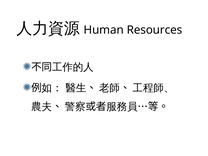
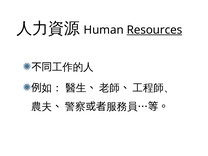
Resources underline: none -> present (154, 30)
